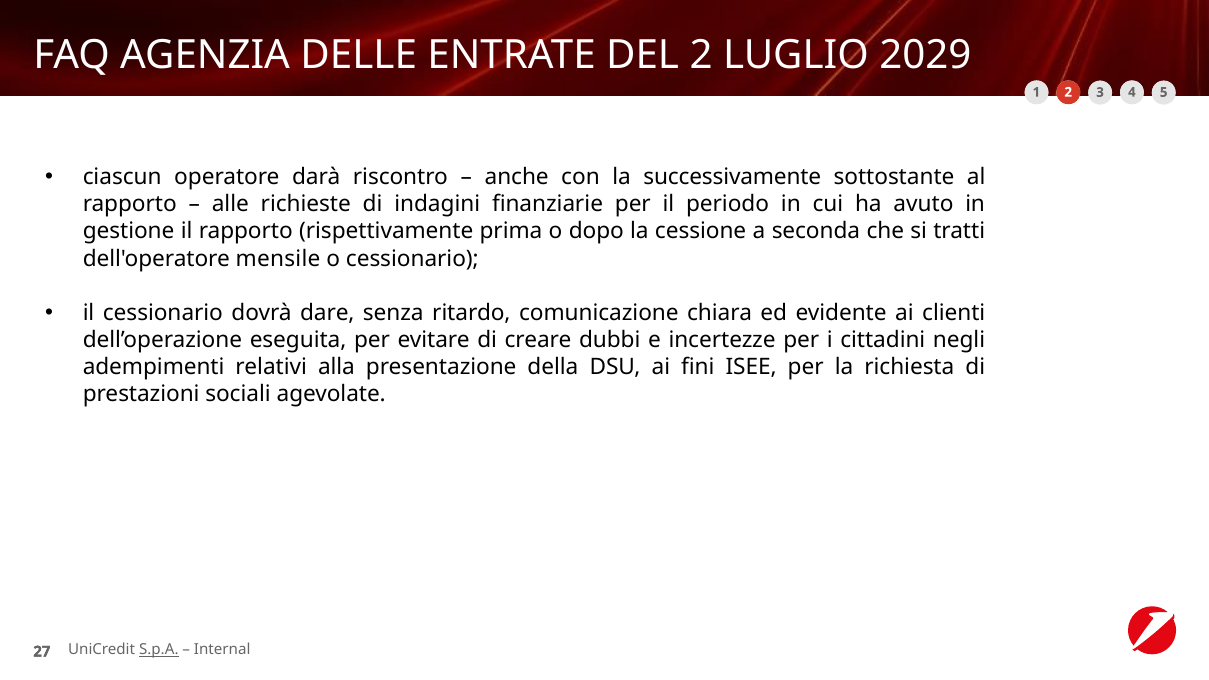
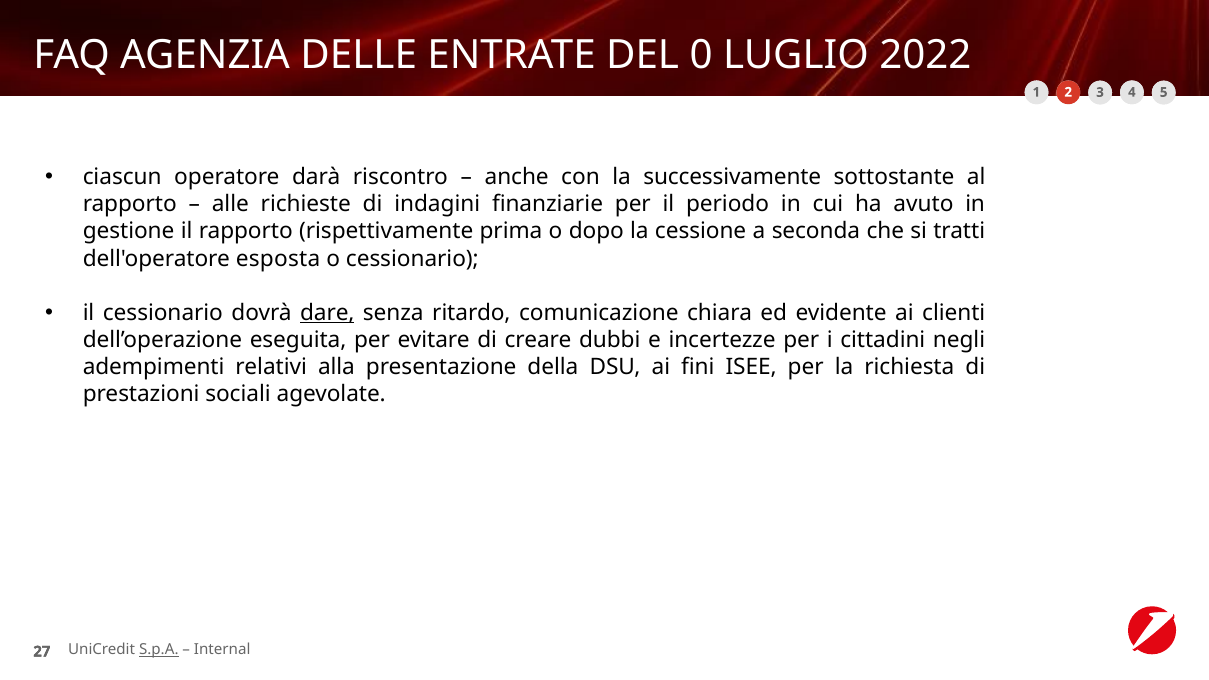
DEL 2: 2 -> 0 (701, 55)
2029: 2029 -> 2022 (925, 55)
mensile: mensile -> esposta (278, 259)
dare underline: none -> present (327, 313)
